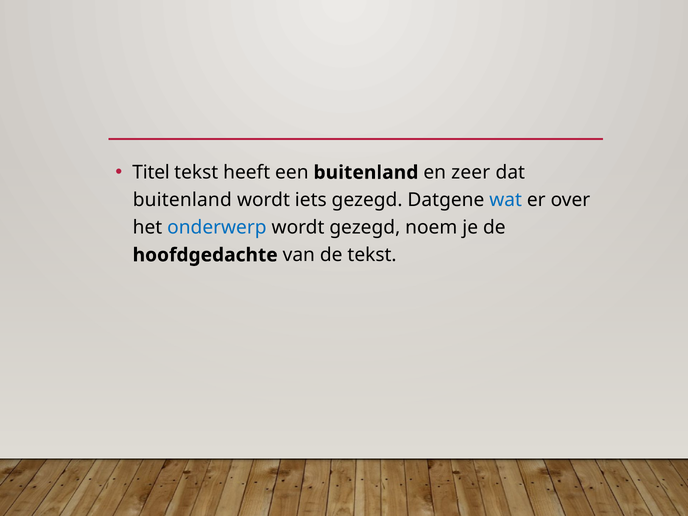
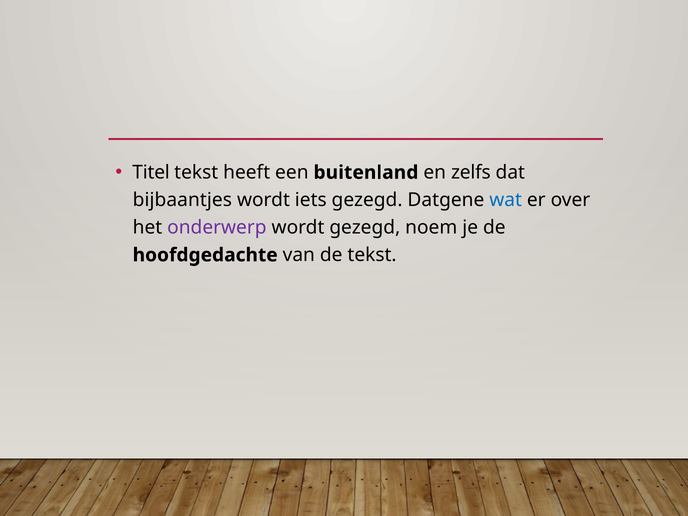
zeer: zeer -> zelfs (471, 172)
buitenland: buitenland -> bijbaantjes (182, 200)
onderwerp colour: blue -> purple (217, 228)
